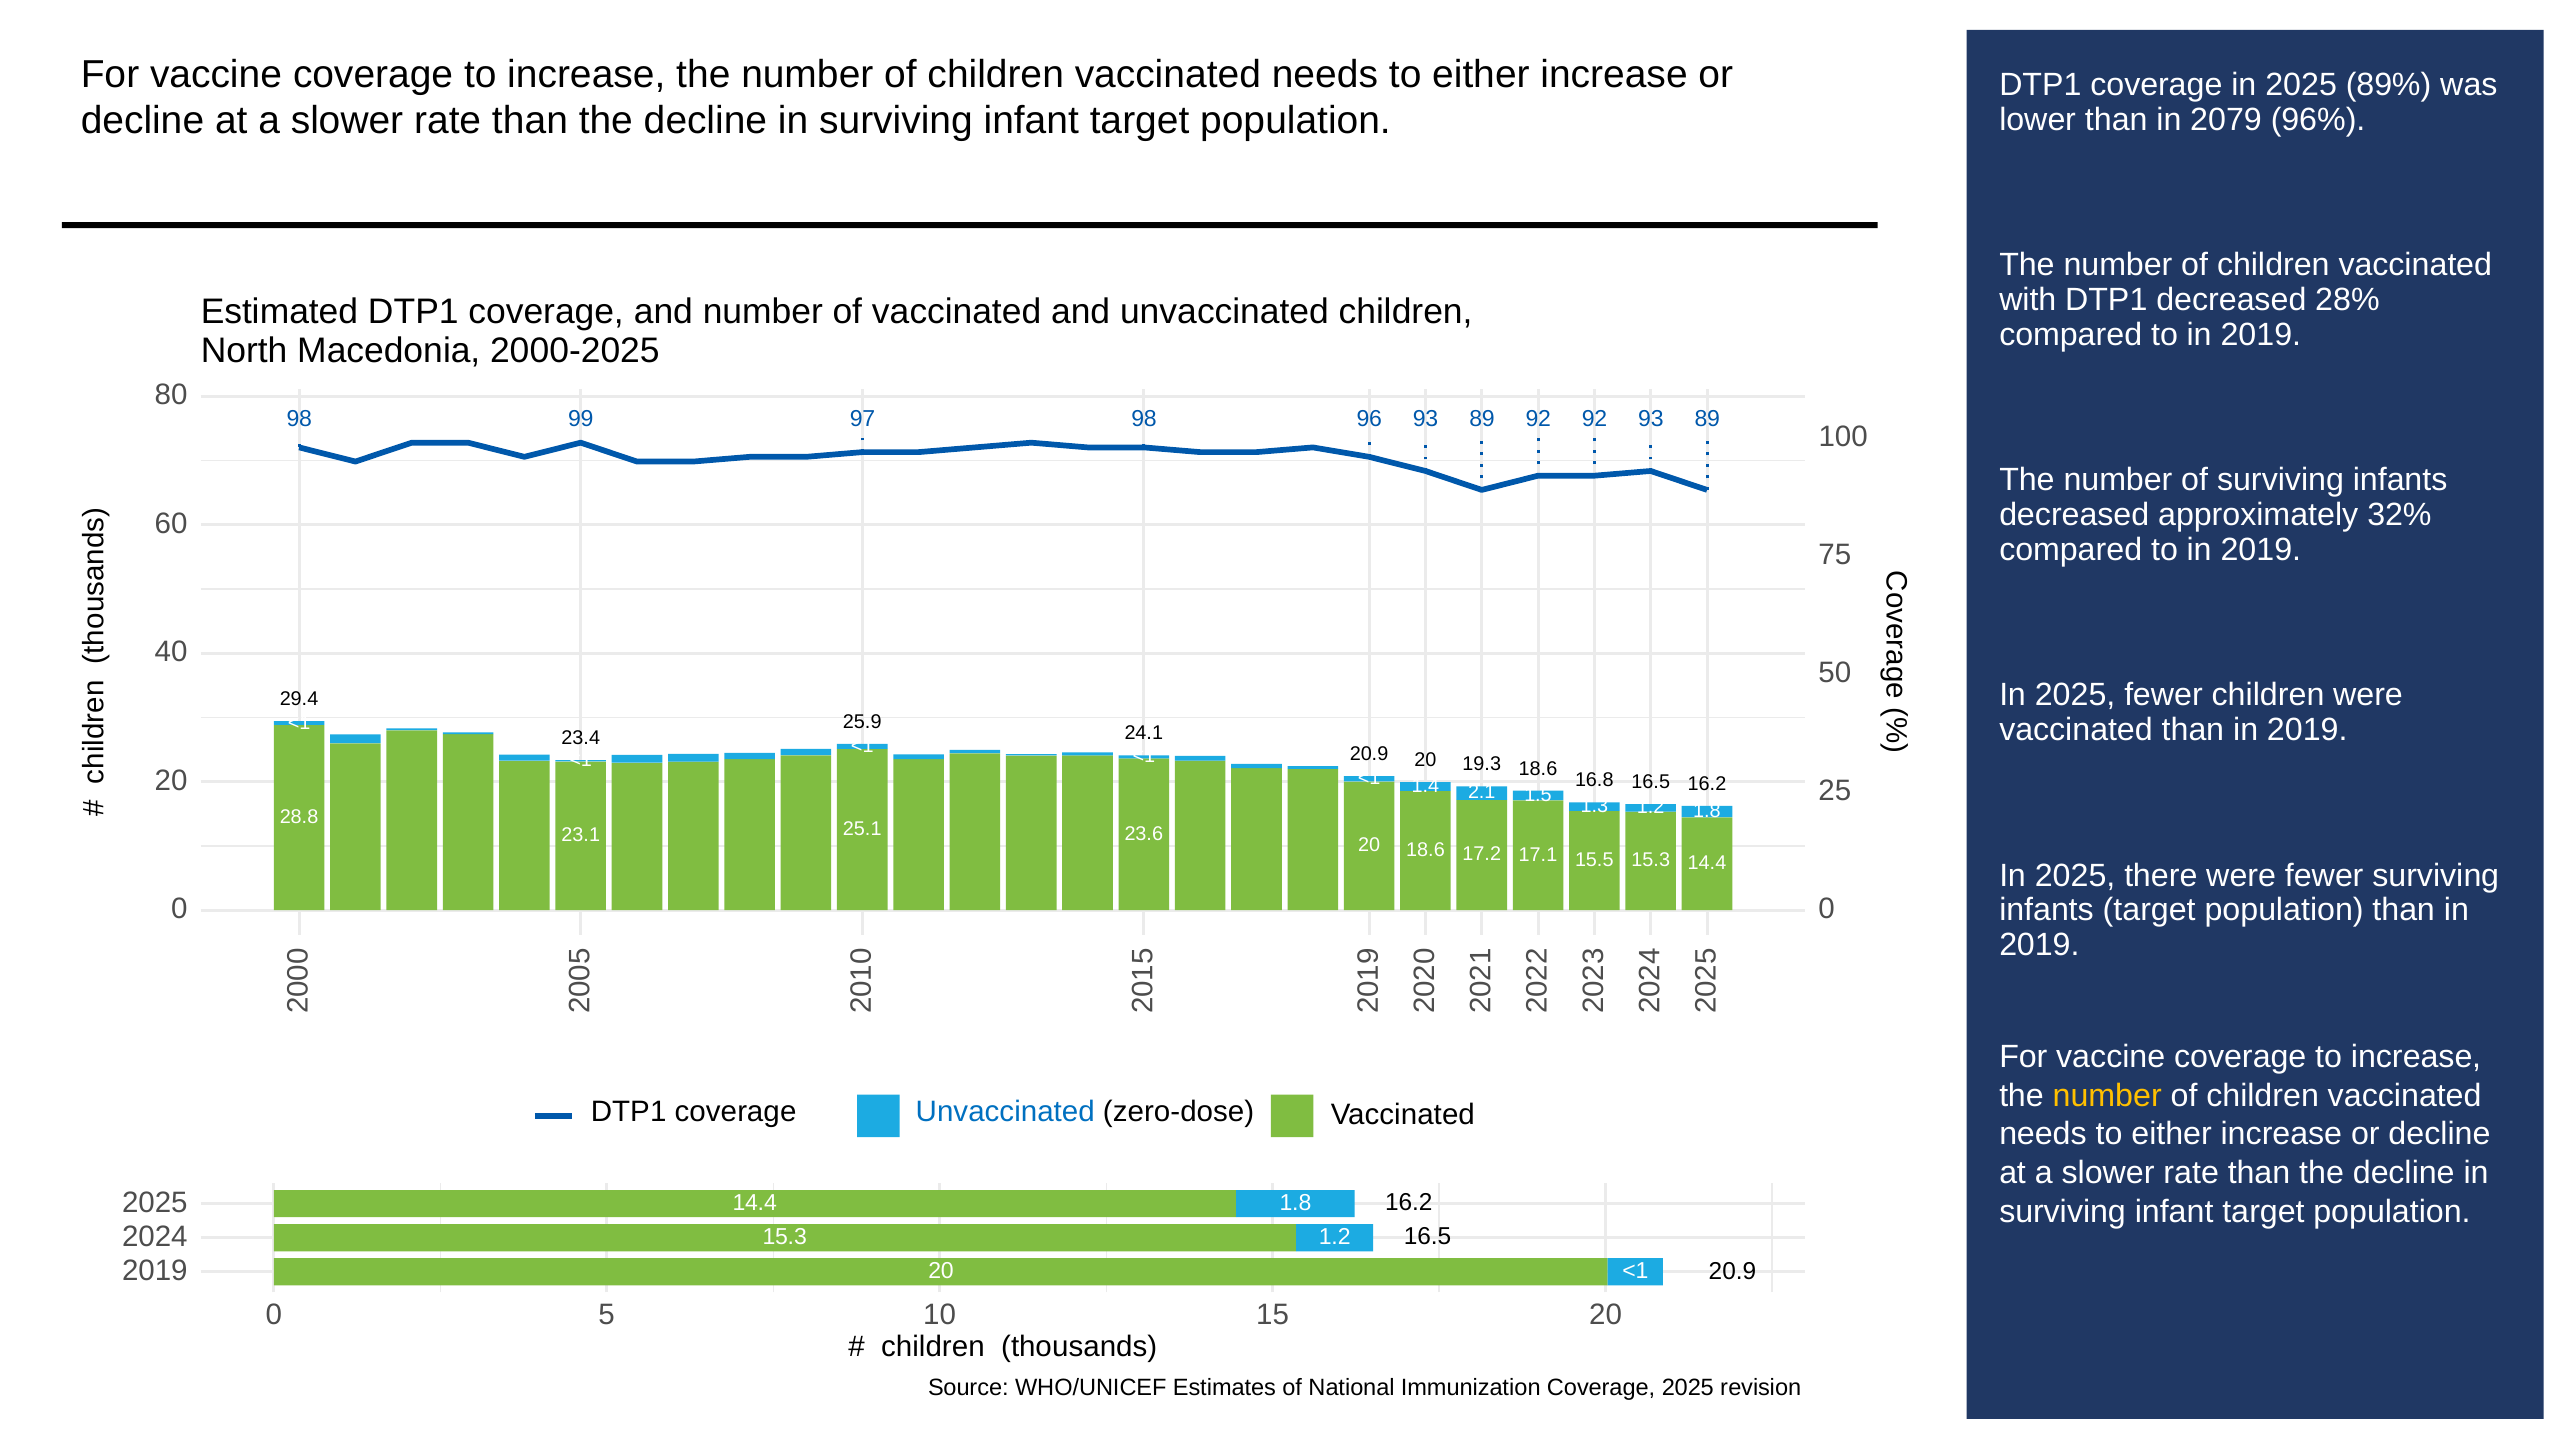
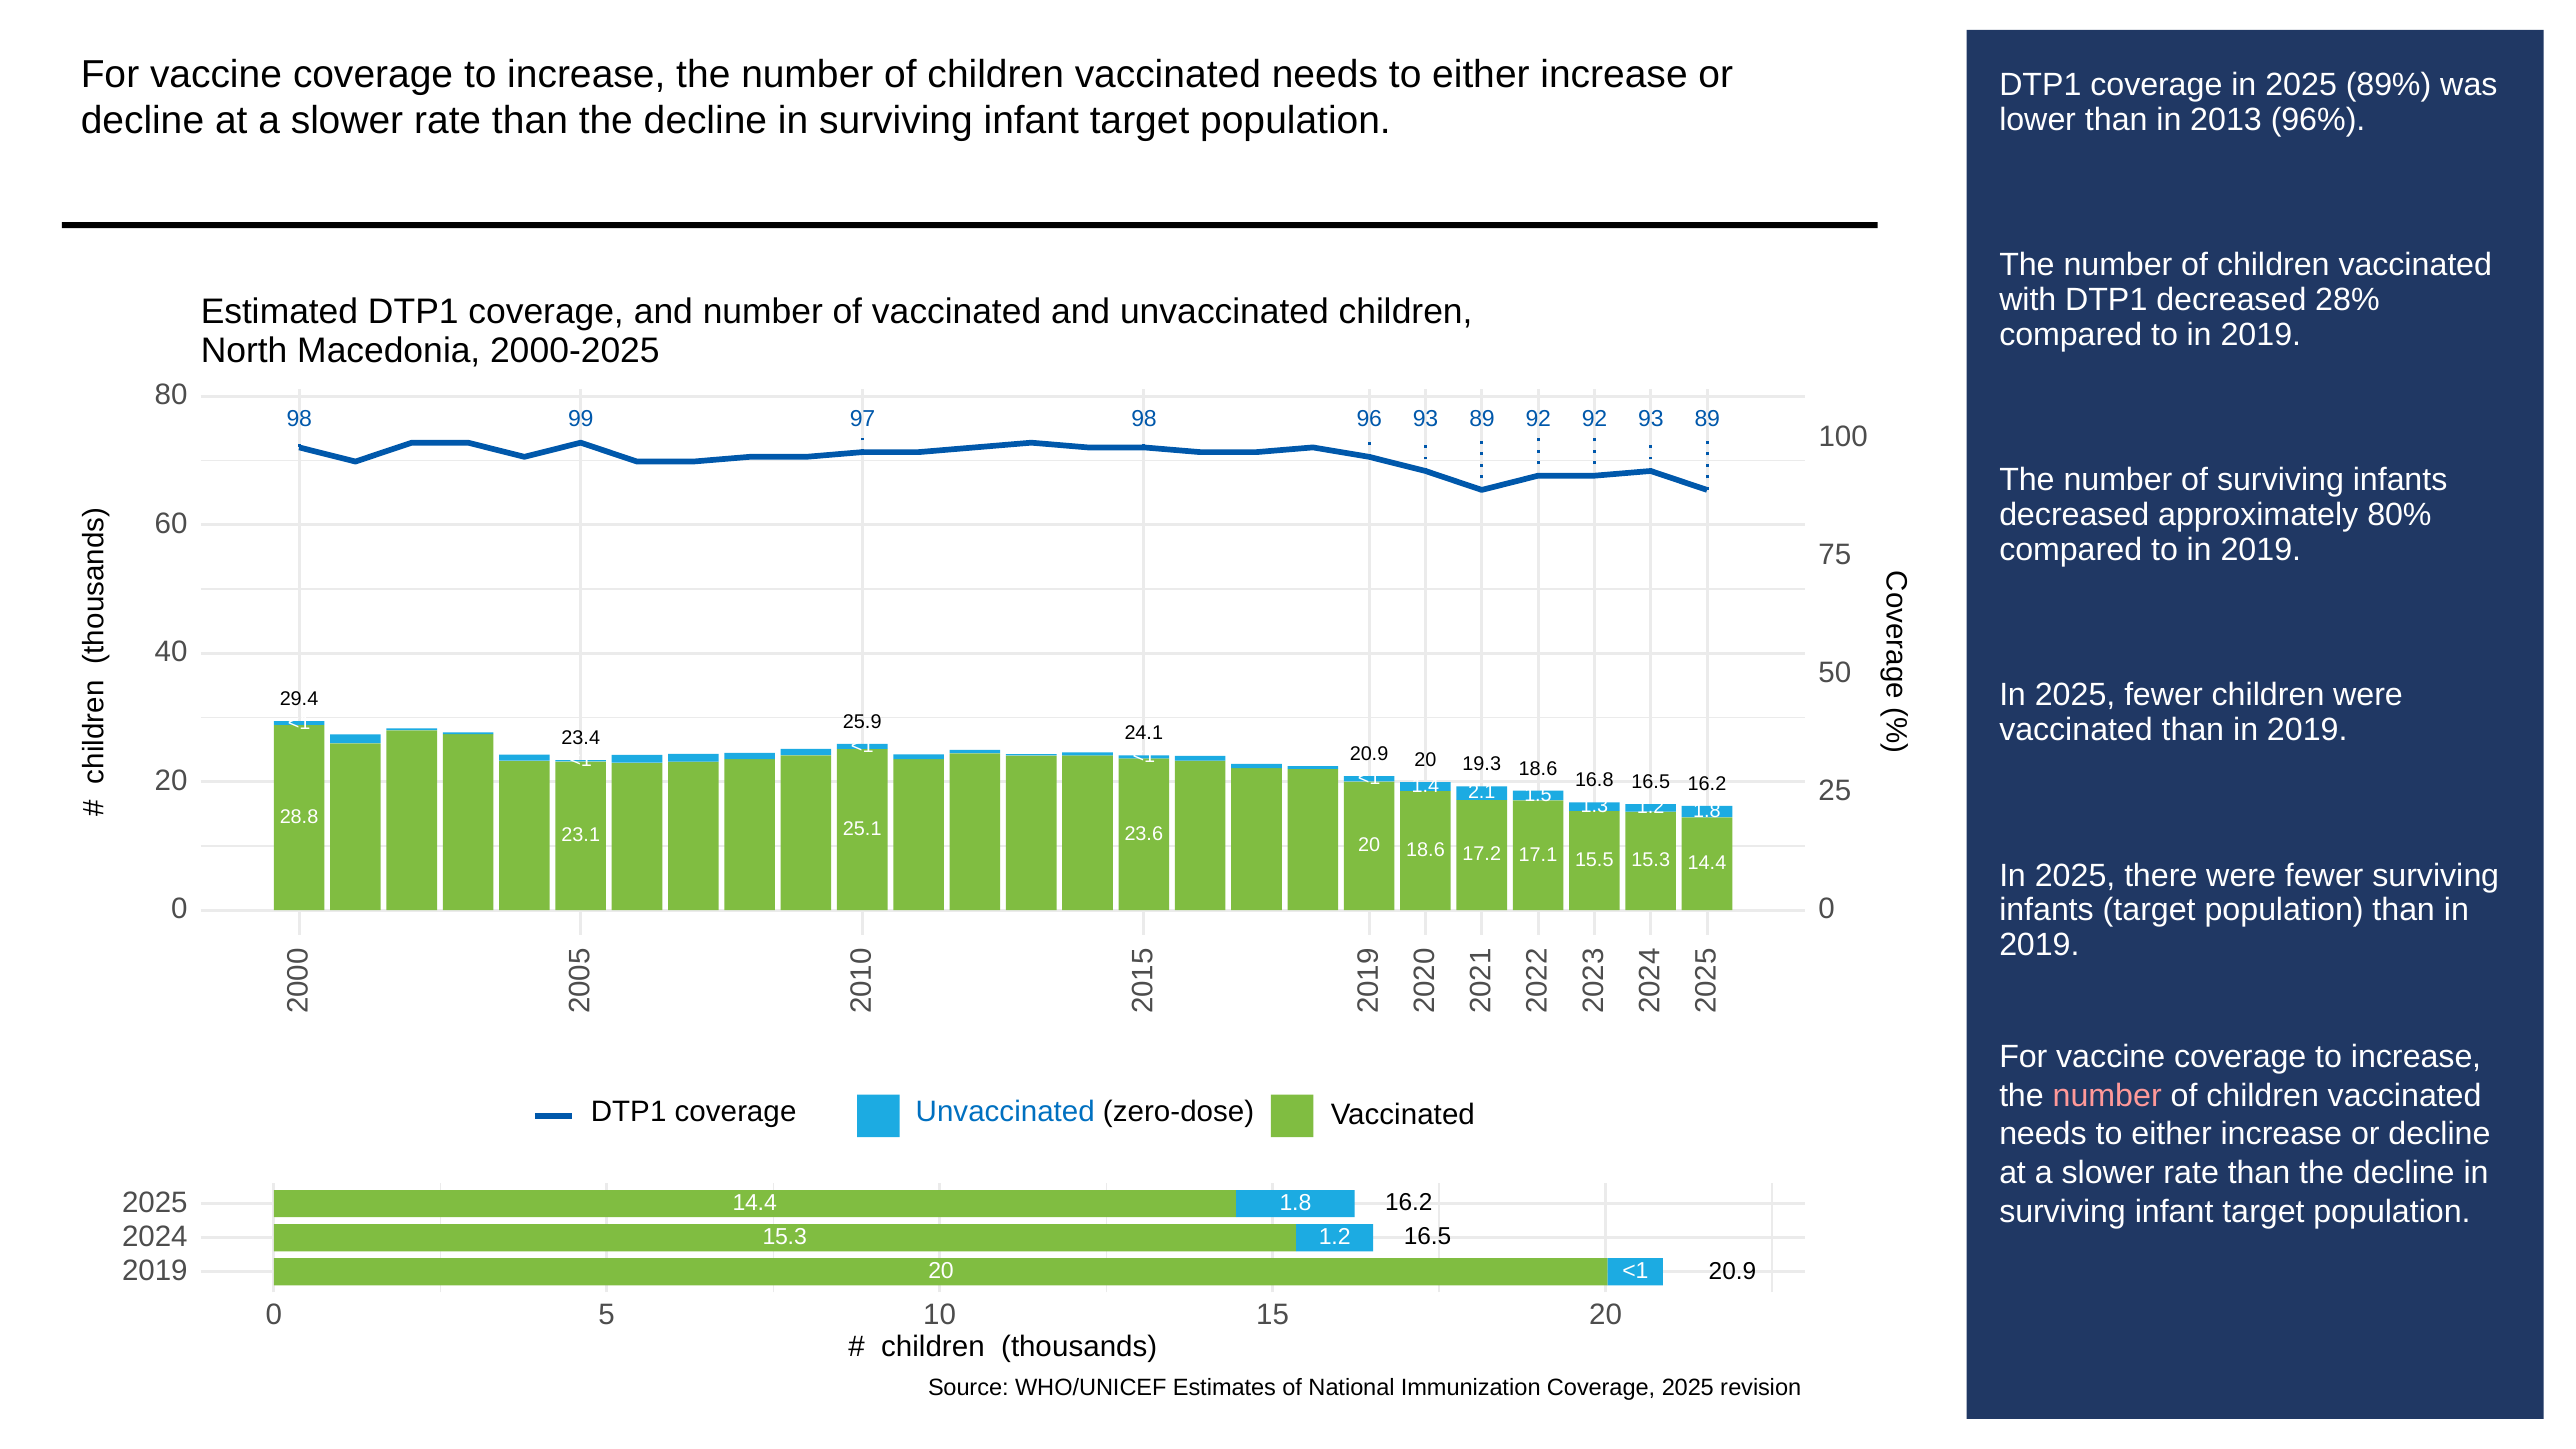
2079: 2079 -> 2013 (2226, 119)
32%: 32% -> 80% (2399, 515)
number colour: yellow -> pink (2107, 1096)
